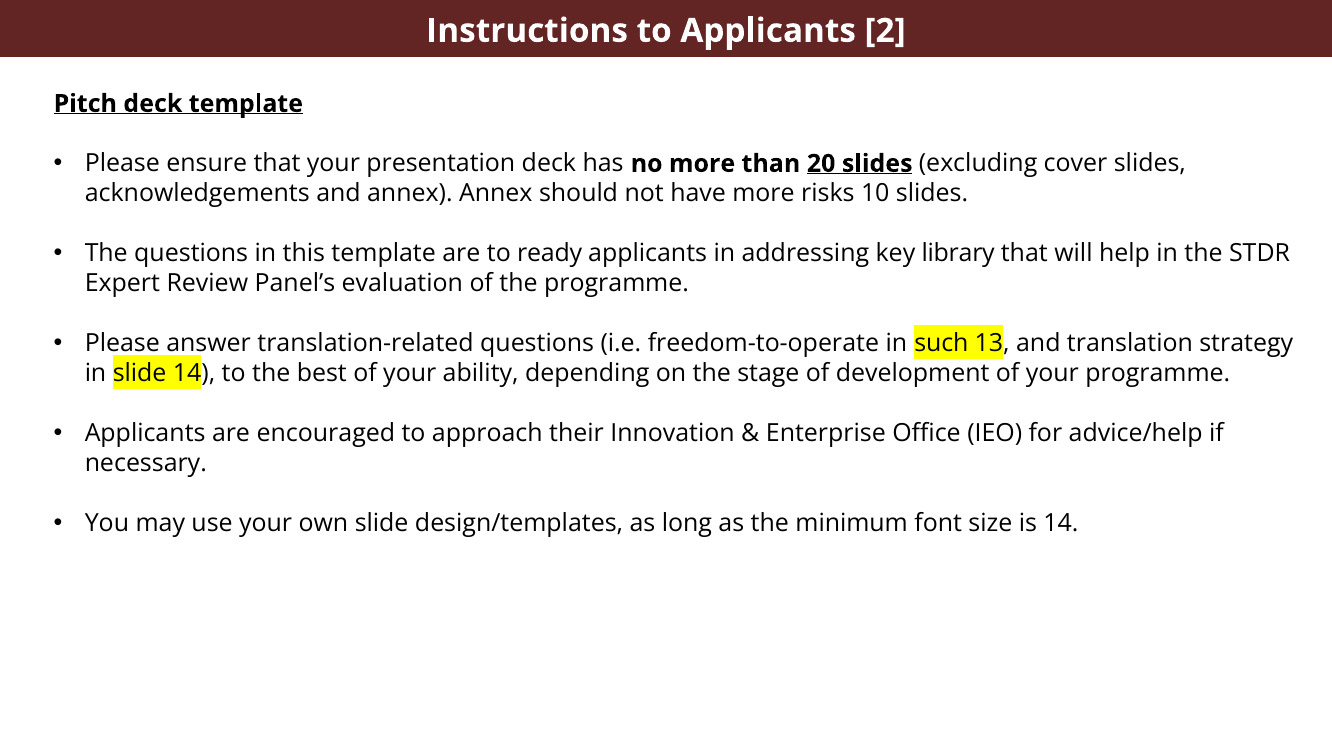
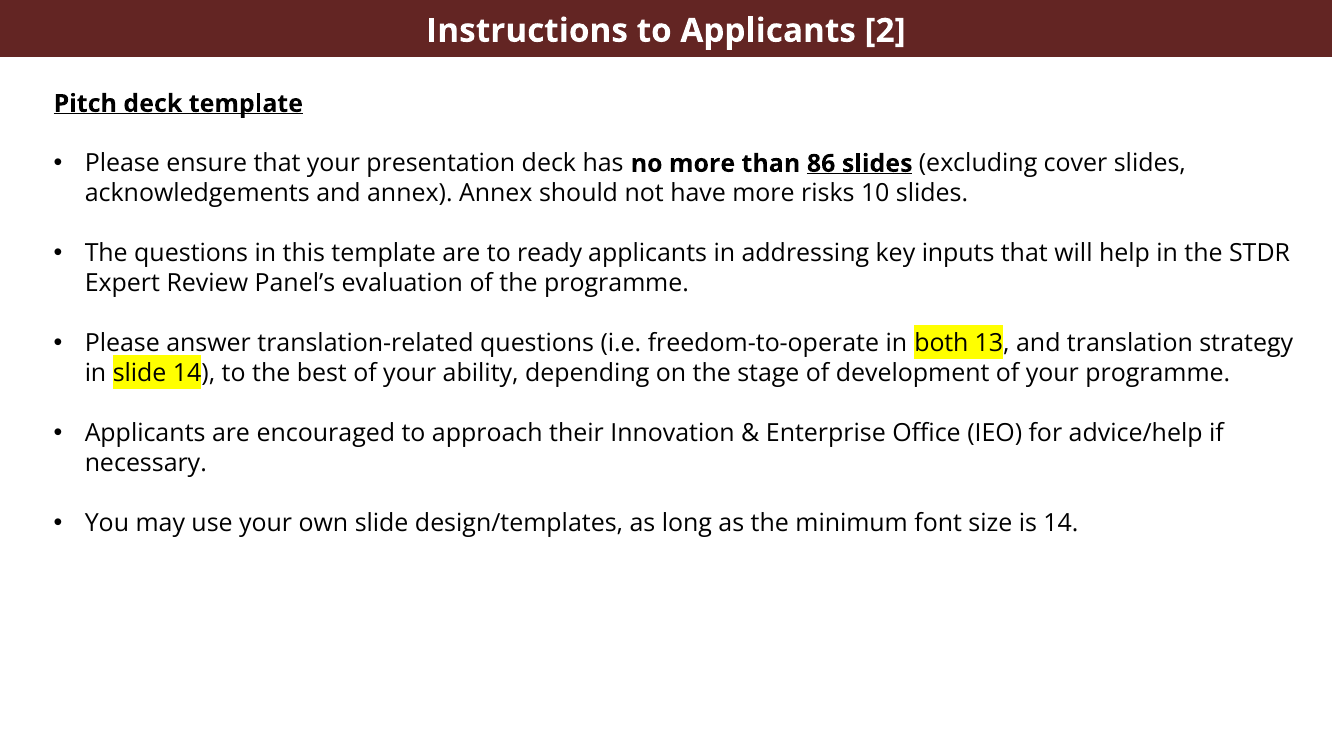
20: 20 -> 86 (821, 164)
library: library -> inputs (958, 254)
such: such -> both (941, 343)
